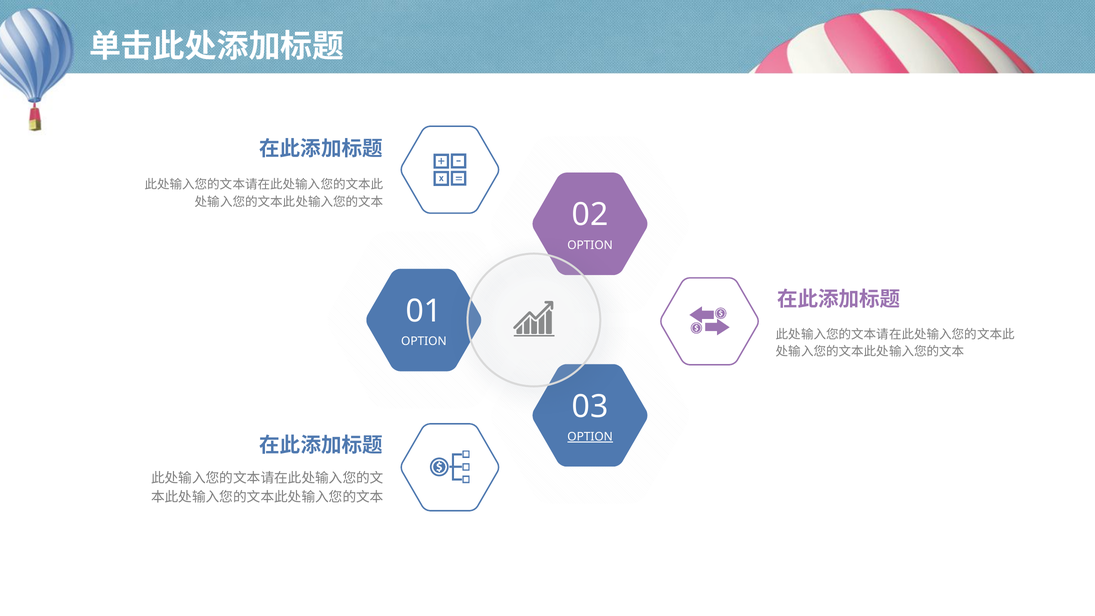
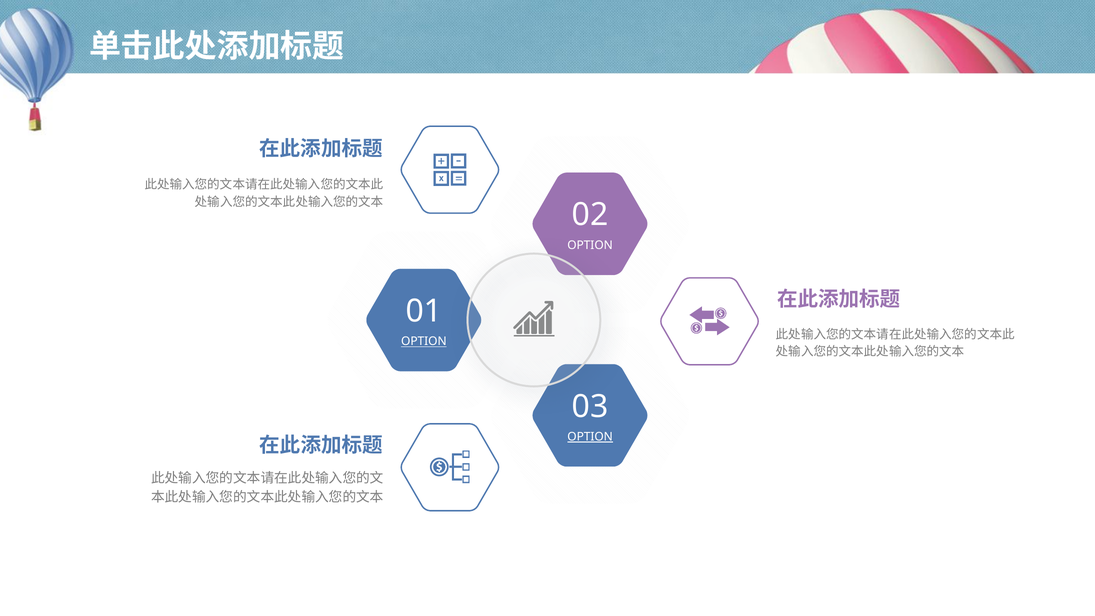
OPTION underline: none -> present (424, 341)
